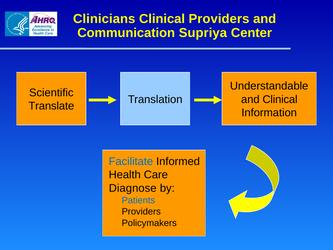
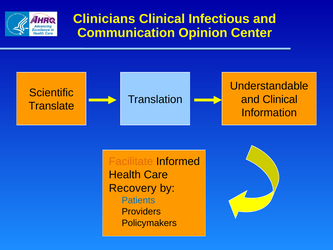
Clinical Providers: Providers -> Infectious (219, 19)
Supriya: Supriya -> Opinion (203, 33)
Facilitate colour: blue -> orange (131, 161)
Diagnose: Diagnose -> Recovery (133, 188)
